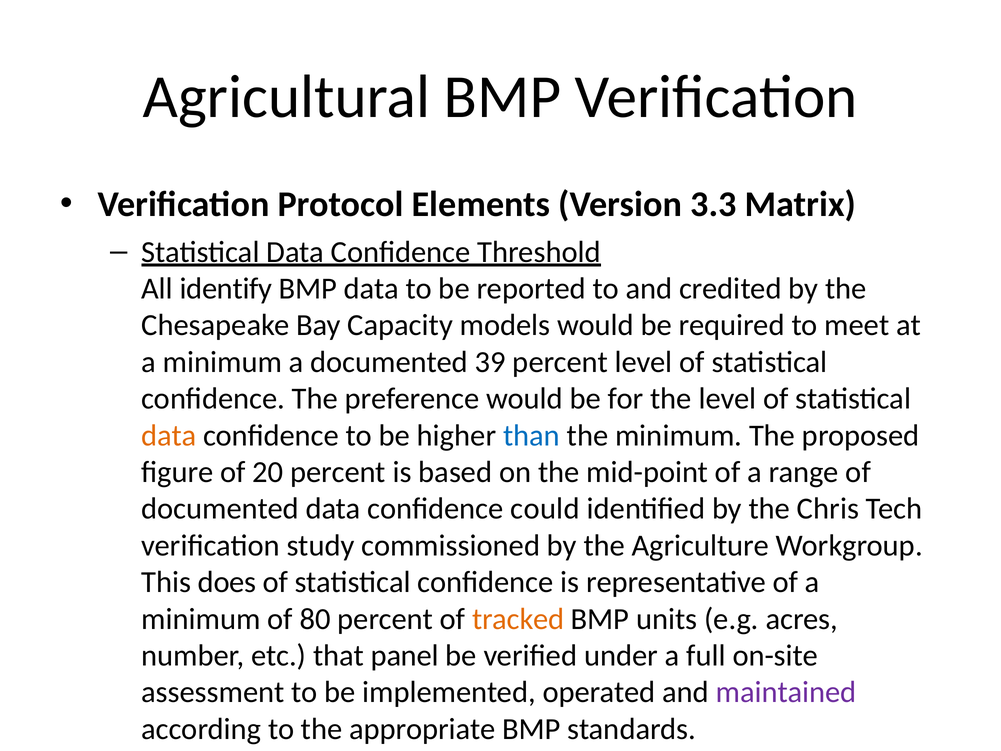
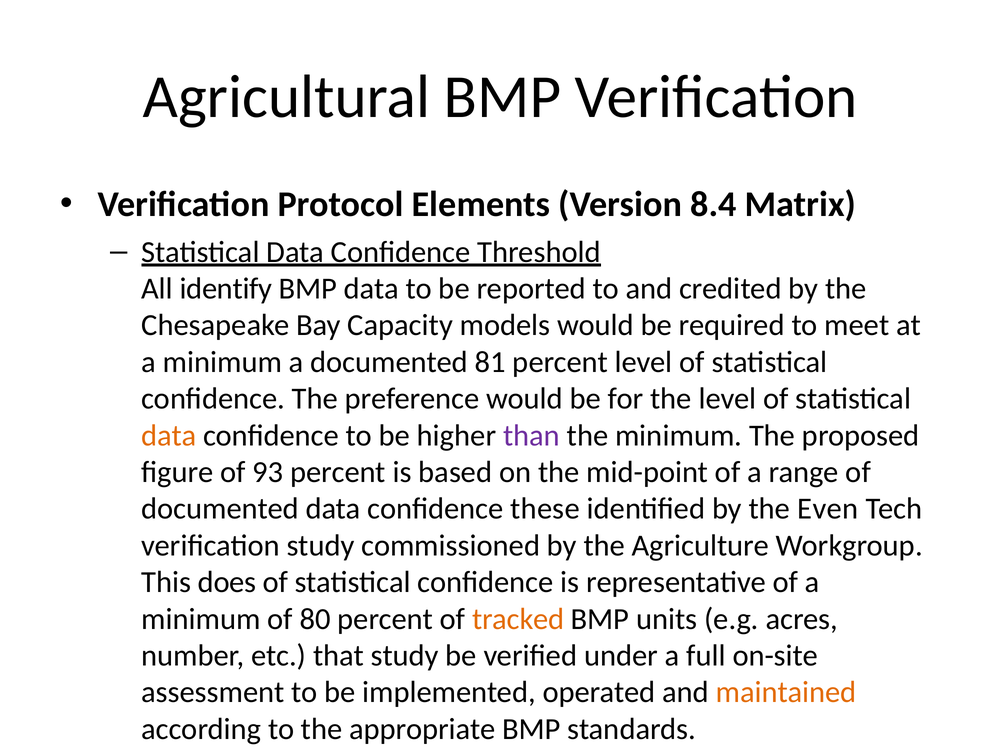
3.3: 3.3 -> 8.4 (713, 204)
39: 39 -> 81 (490, 362)
than colour: blue -> purple (532, 435)
20: 20 -> 93 (268, 472)
could: could -> these (545, 509)
Chris: Chris -> Even (828, 509)
that panel: panel -> study (405, 655)
maintained colour: purple -> orange (786, 692)
